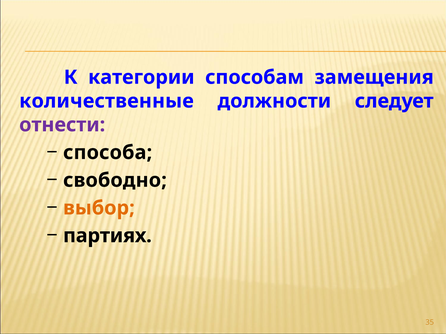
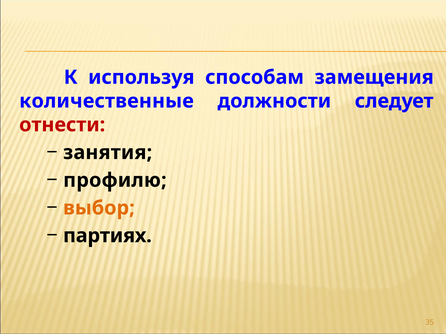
категории: категории -> используя (141, 77)
отнести colour: purple -> red (62, 125)
способа: способа -> занятия (108, 153)
свободно: свободно -> профилю (115, 180)
